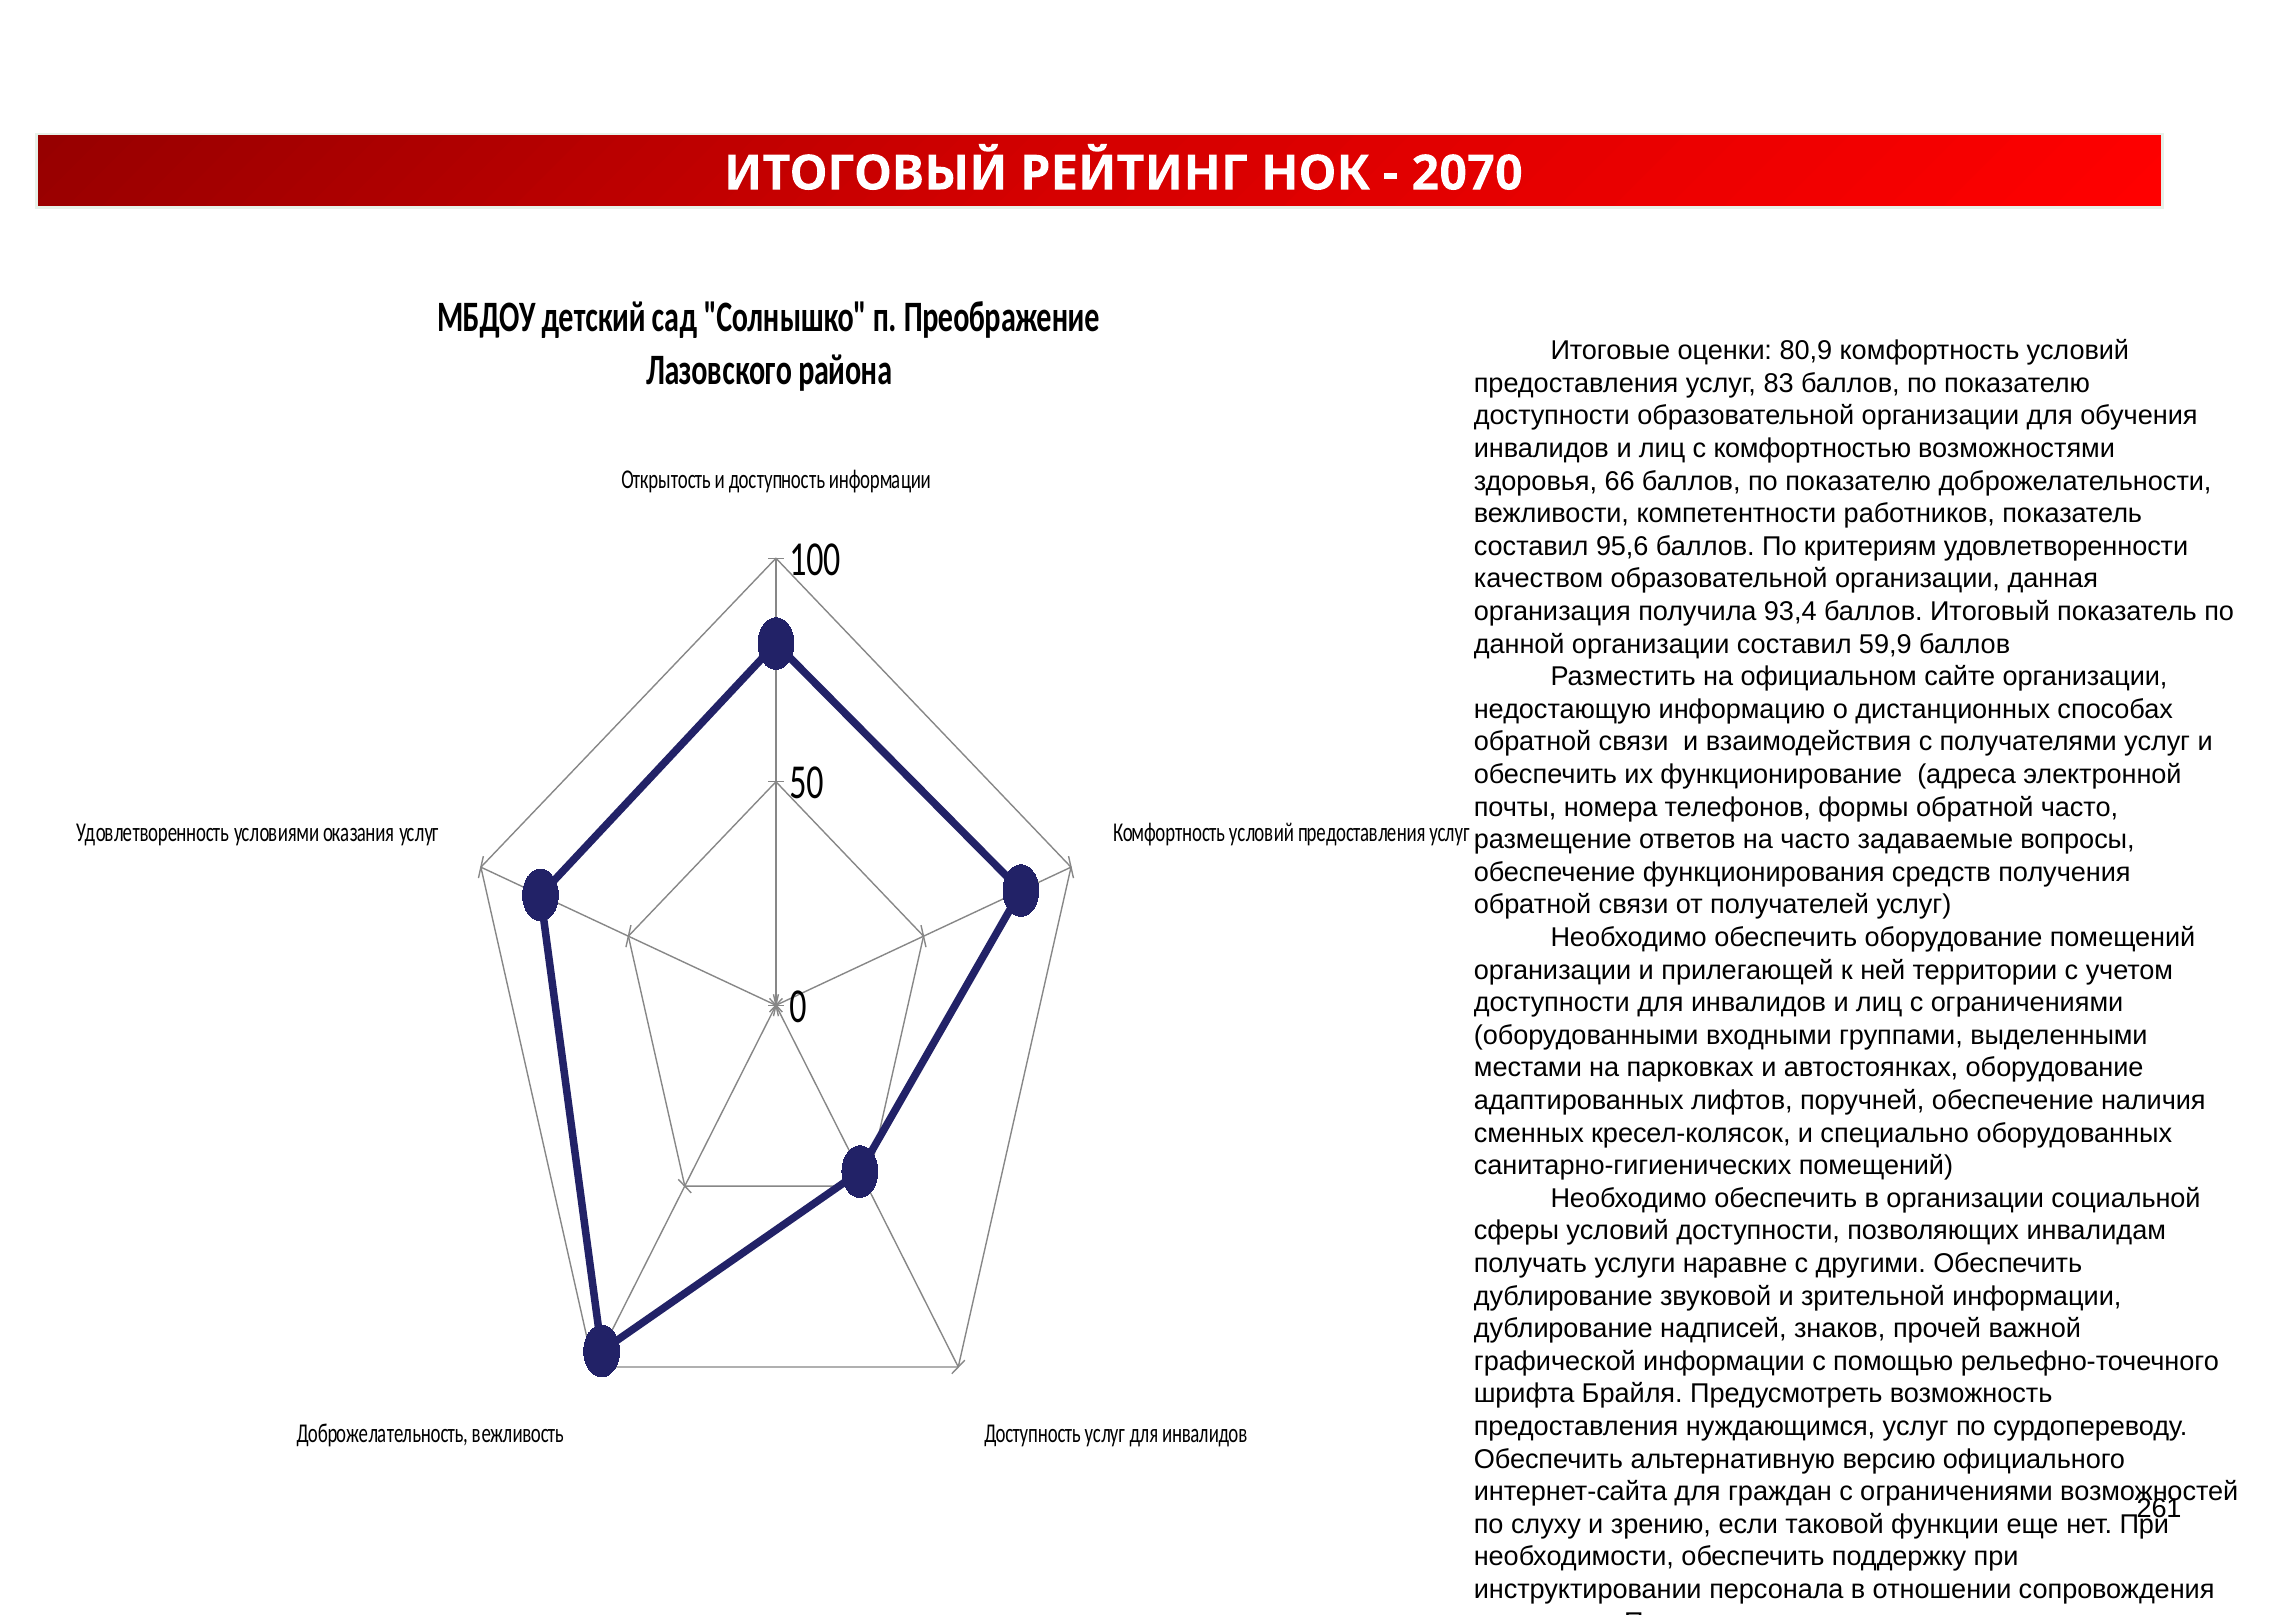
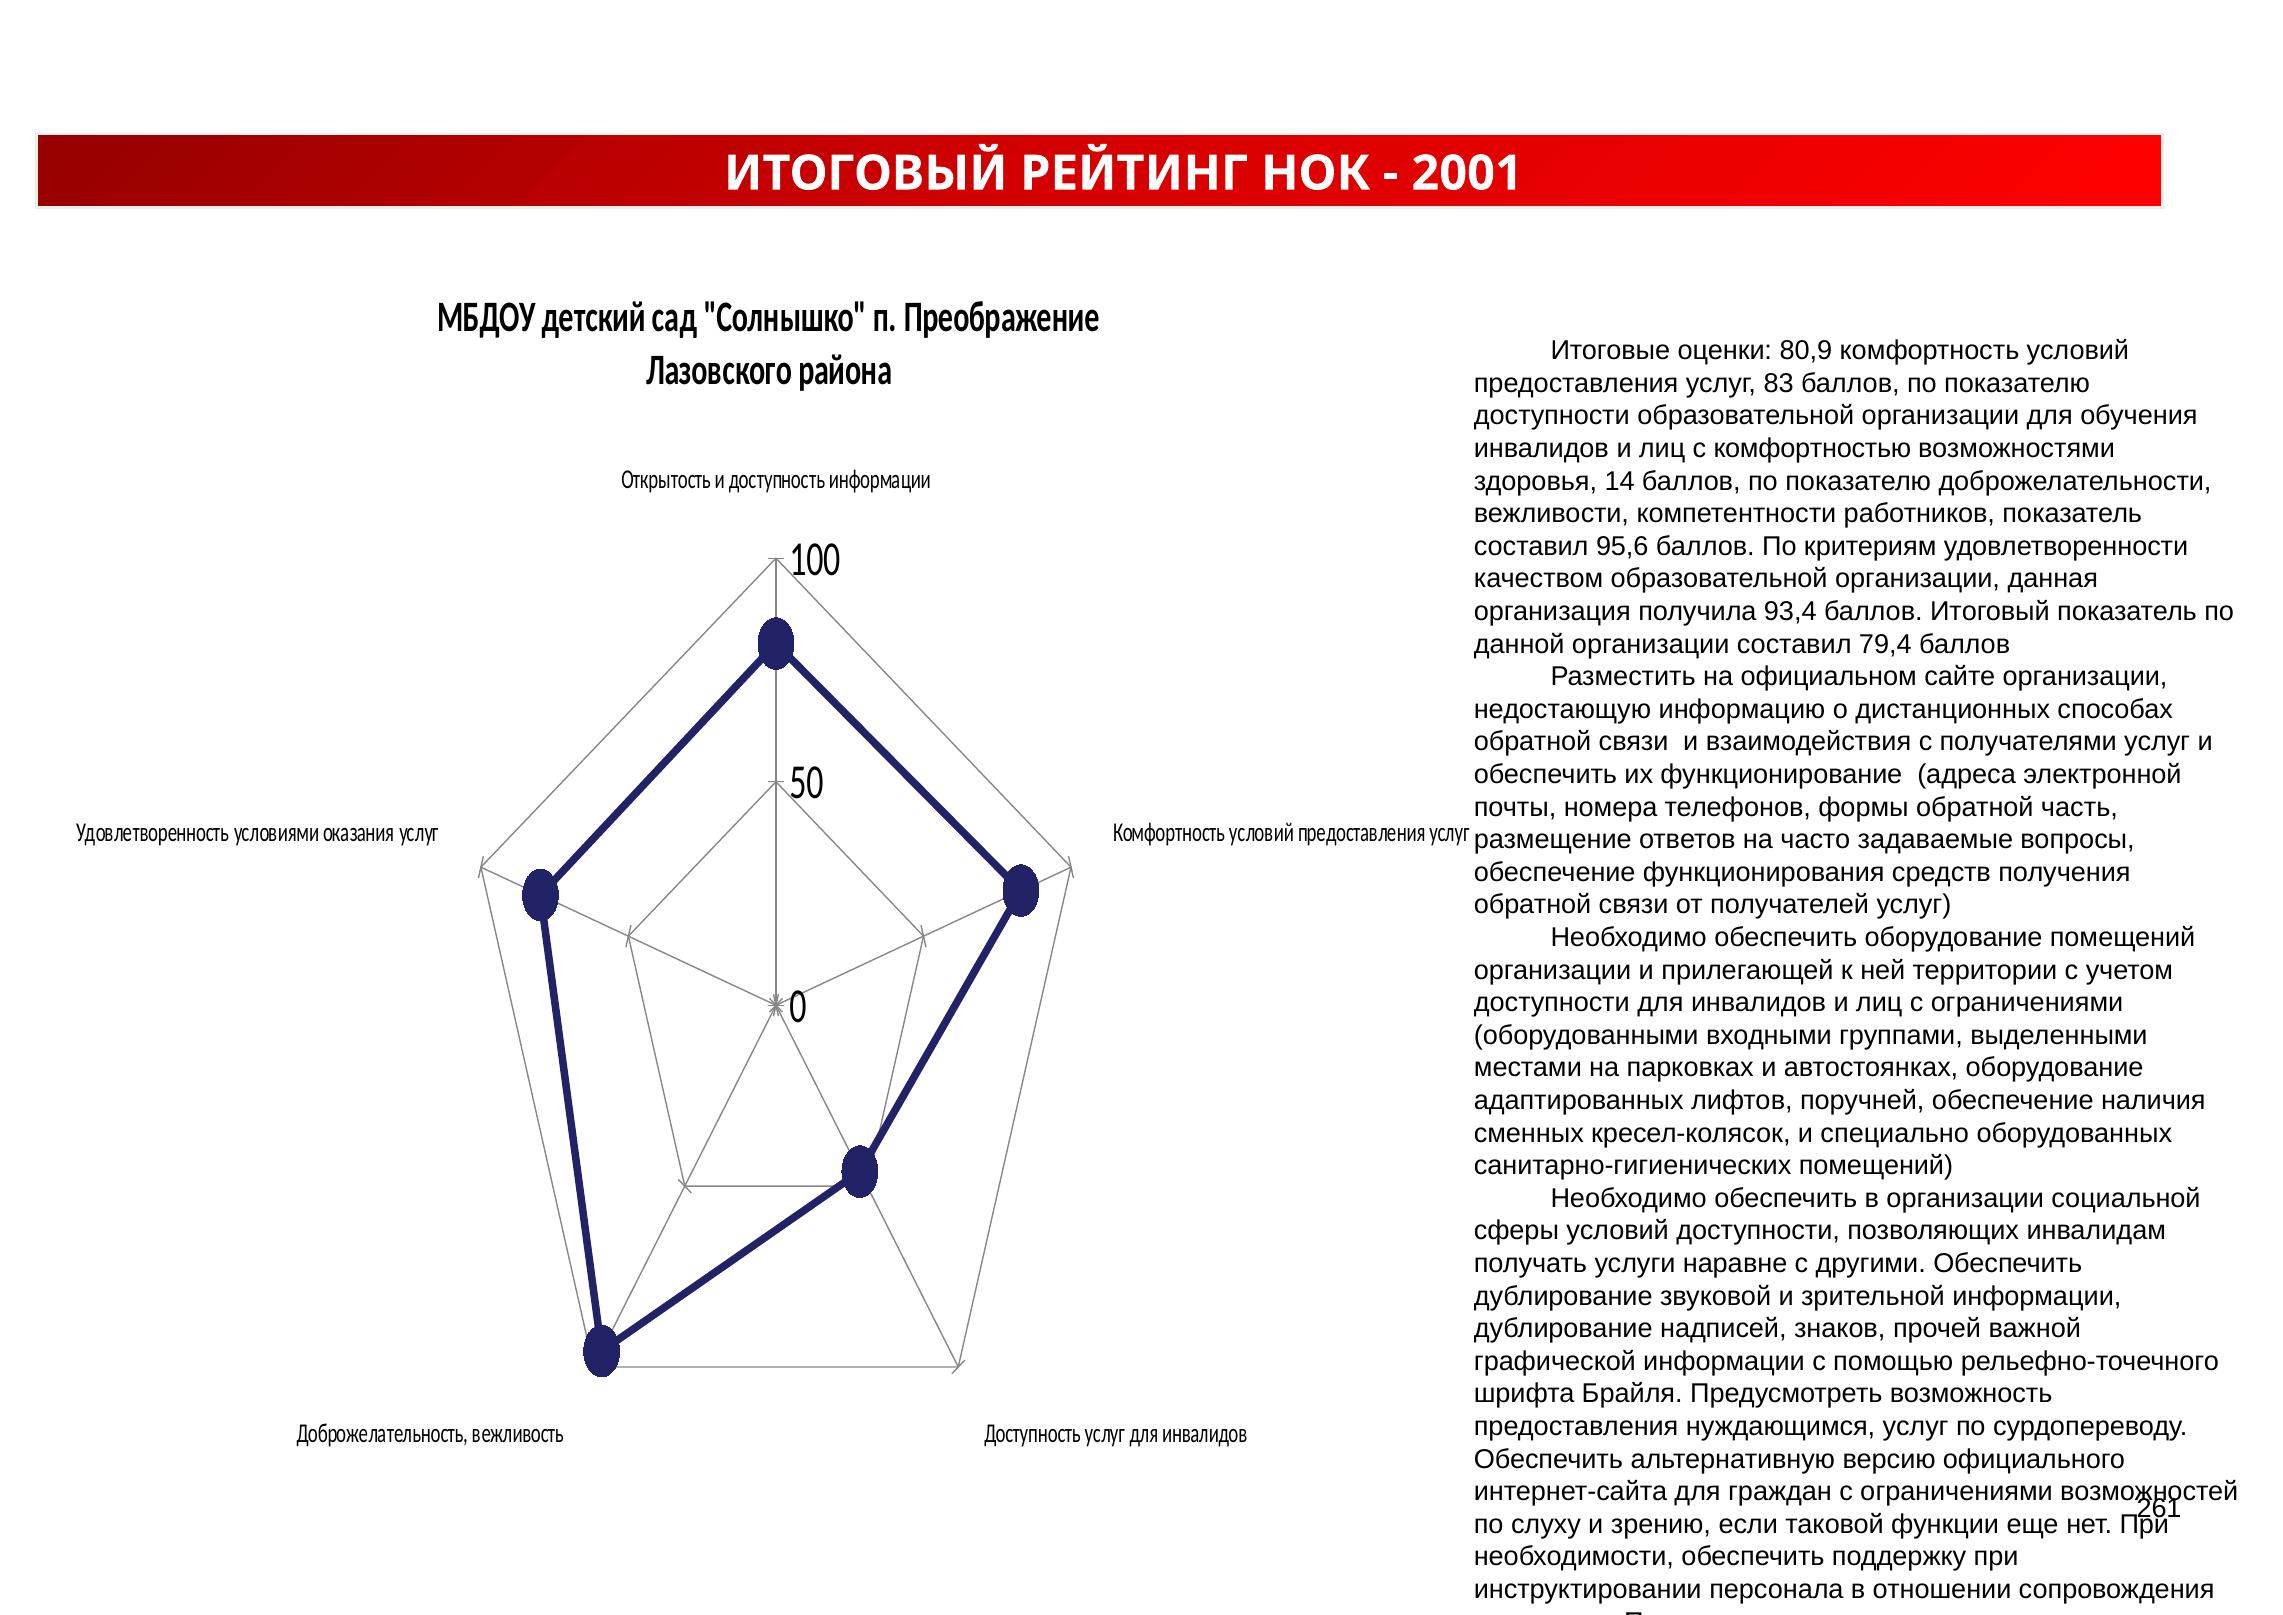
2070: 2070 -> 2001 (1467, 173)
66: 66 -> 14 (1620, 481)
59,9: 59,9 -> 79,4 (1885, 644)
обратной часто: часто -> часть (2079, 807)
